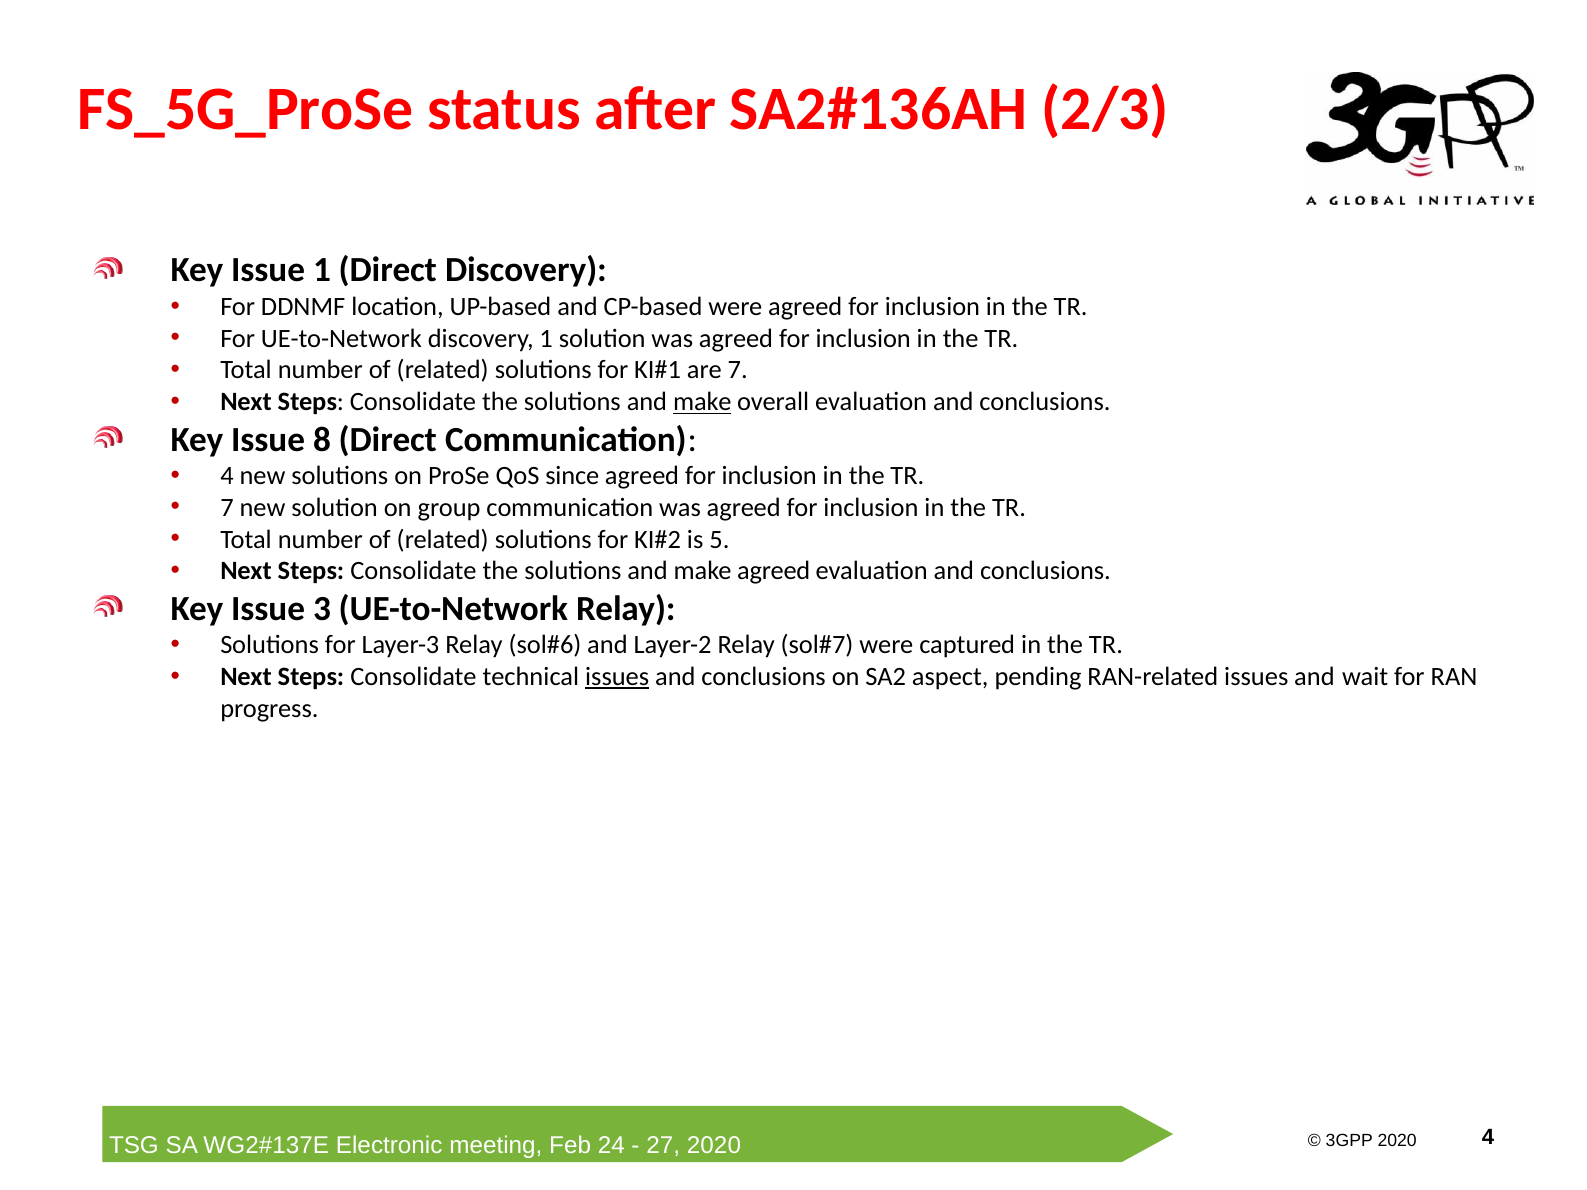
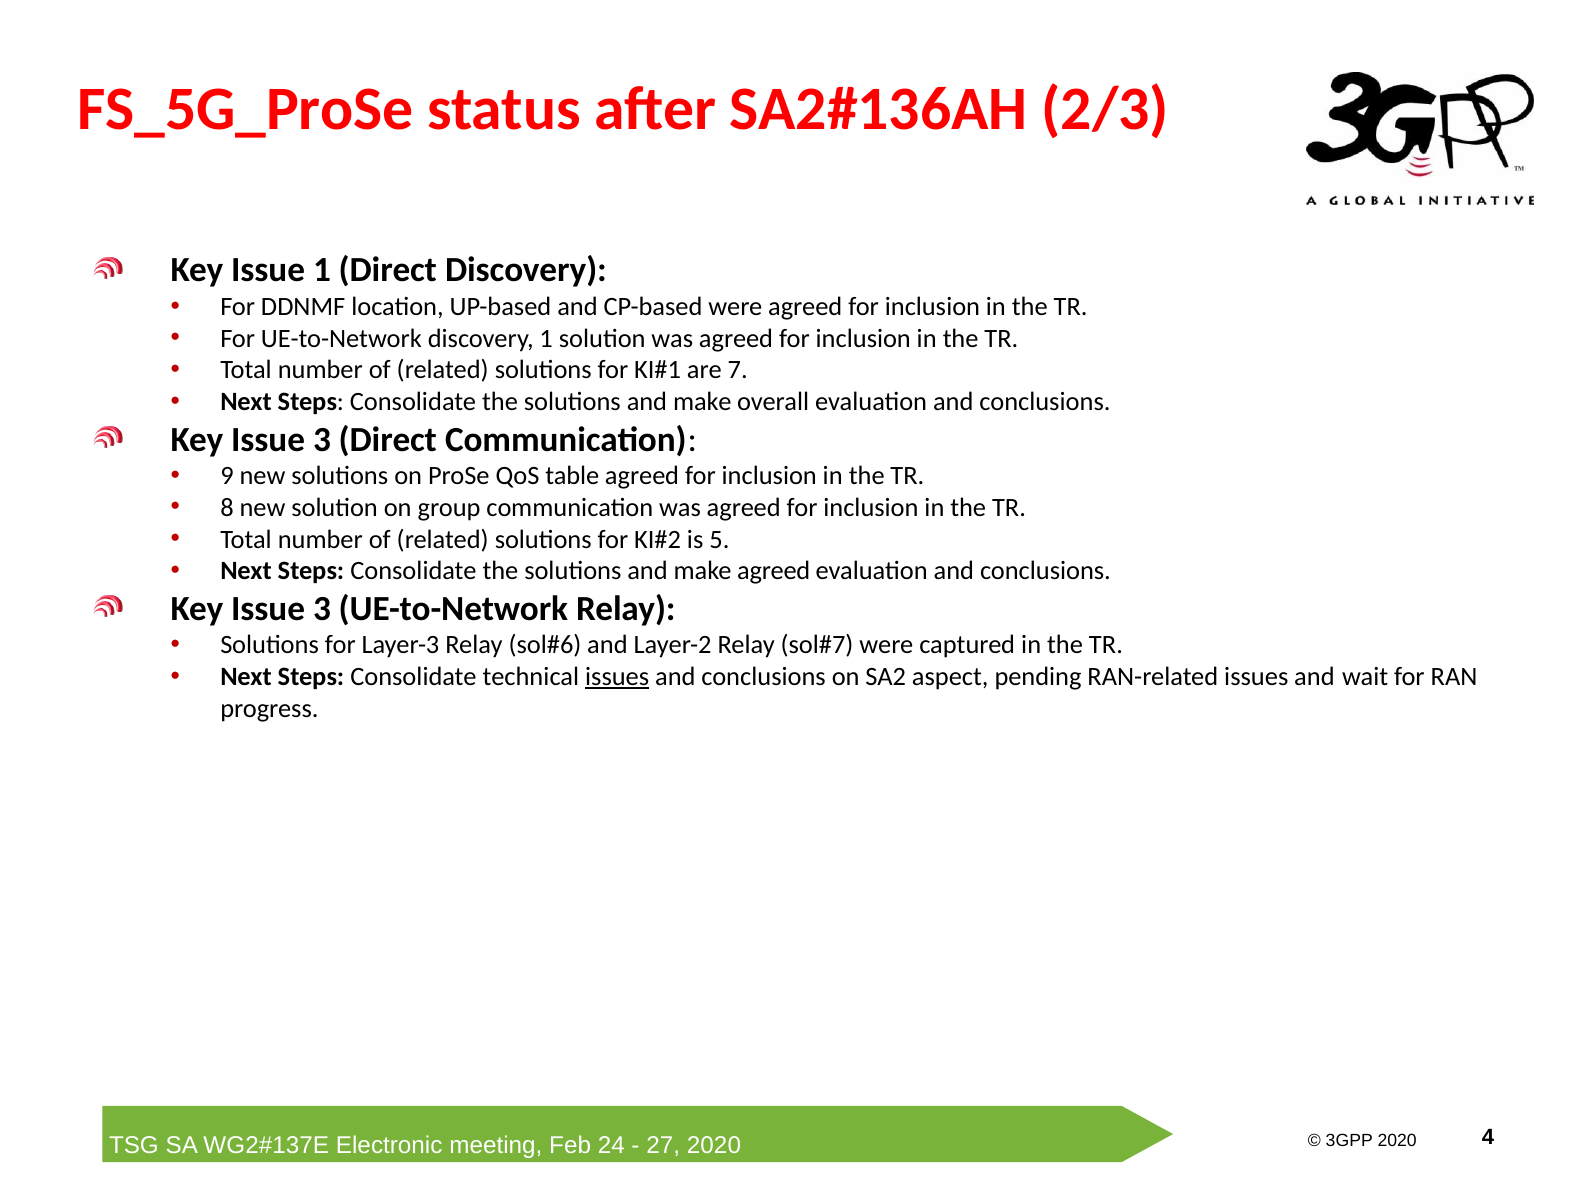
make underline: present -> none (702, 402)
8: 8 -> 3 (322, 440)
4: 4 -> 9 (227, 476)
since: since -> table (572, 476)
7: 7 -> 8 (227, 508)
